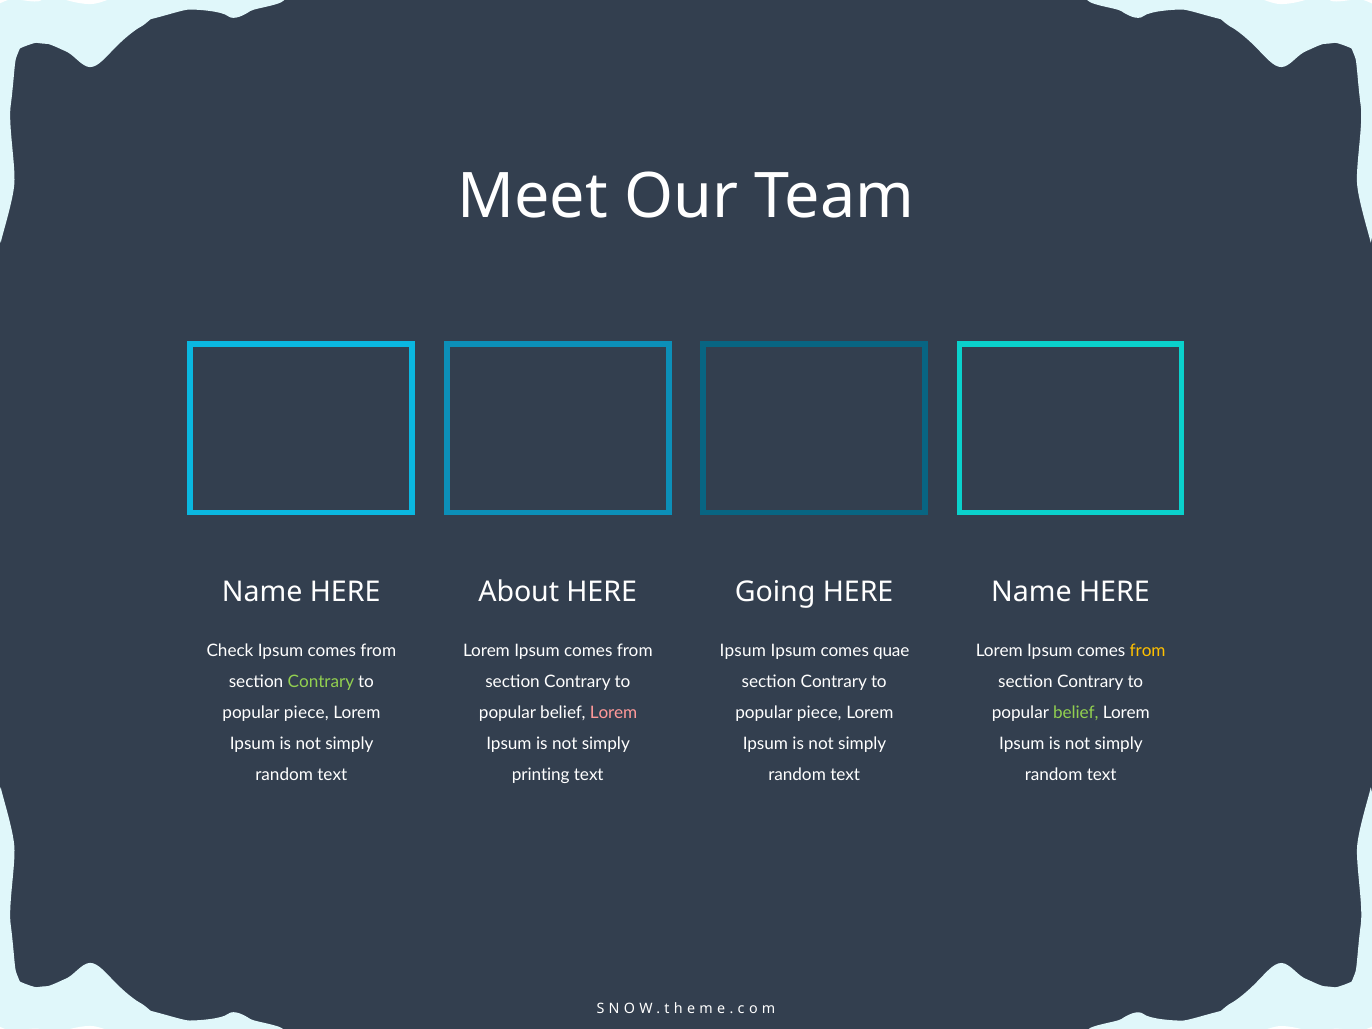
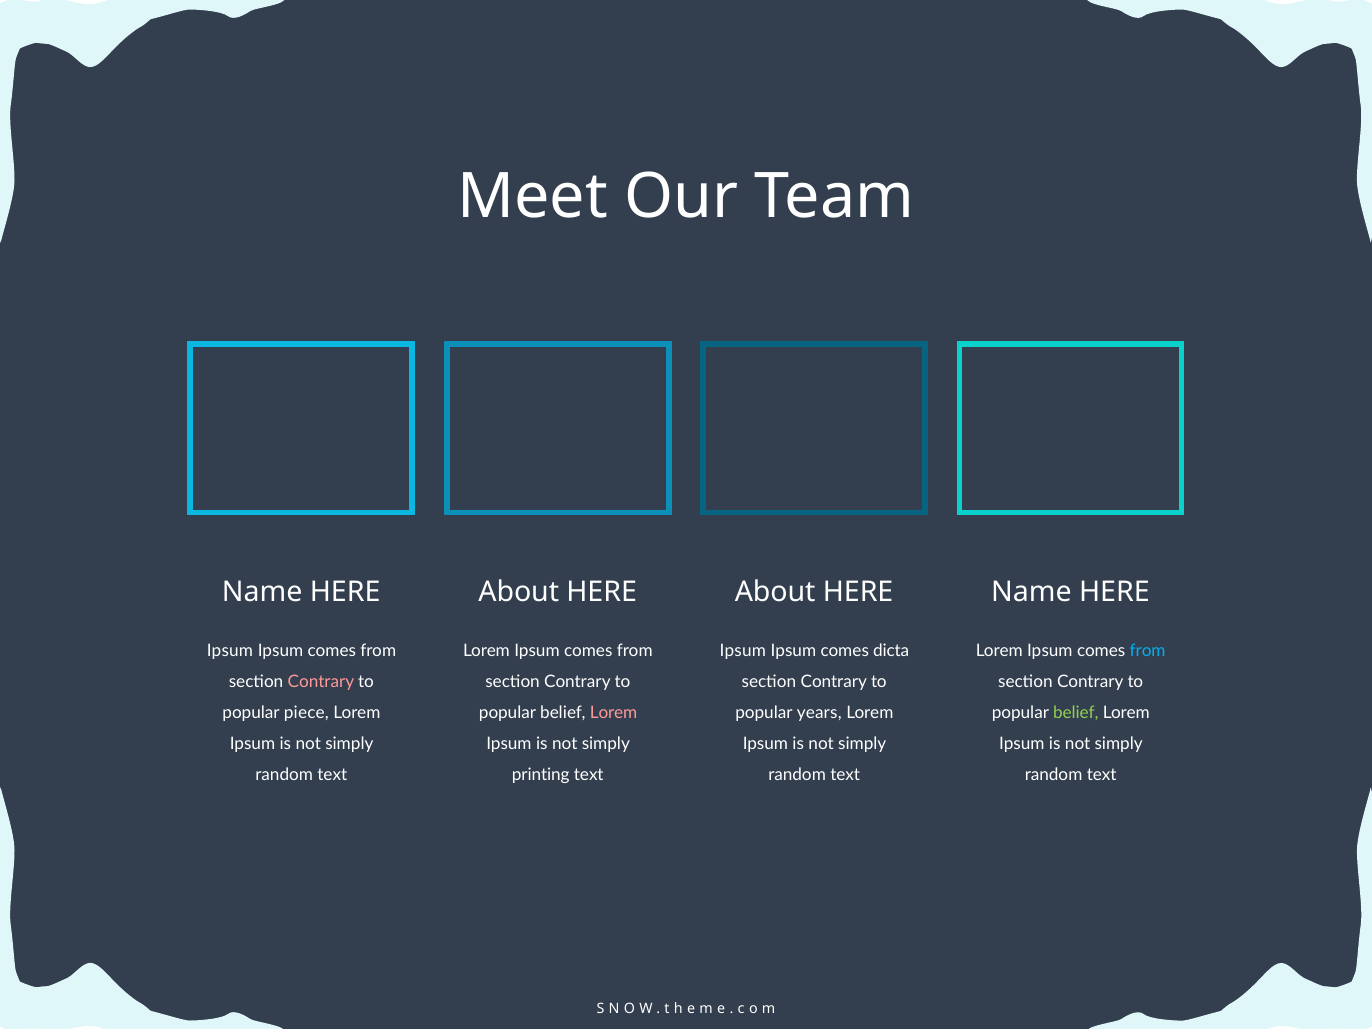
Going: Going -> About (775, 592)
Check: Check -> Ipsum (230, 651)
quae: quae -> dicta (891, 651)
from colour: yellow -> light blue (1148, 651)
Contrary colour: light green -> pink (321, 682)
piece: piece -> years (819, 713)
